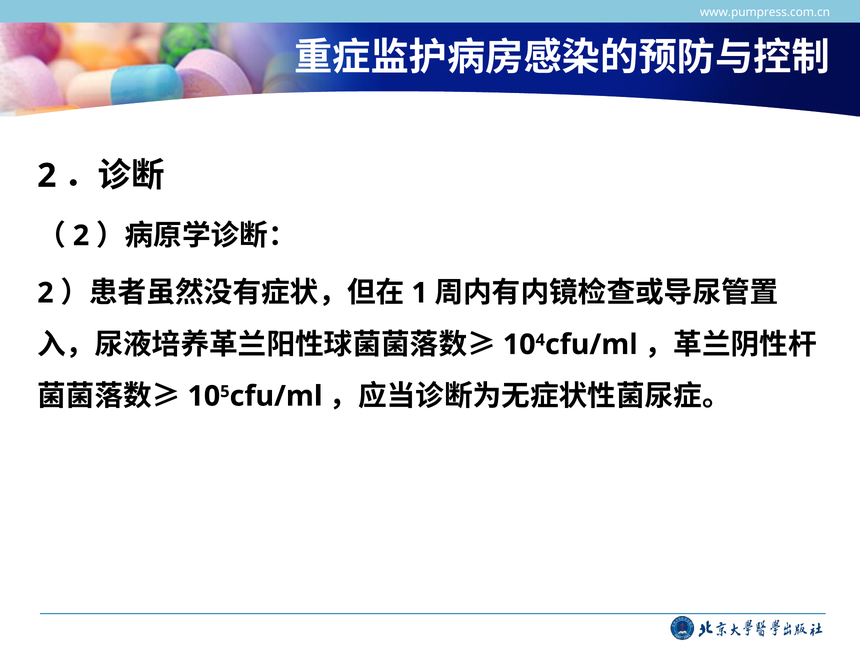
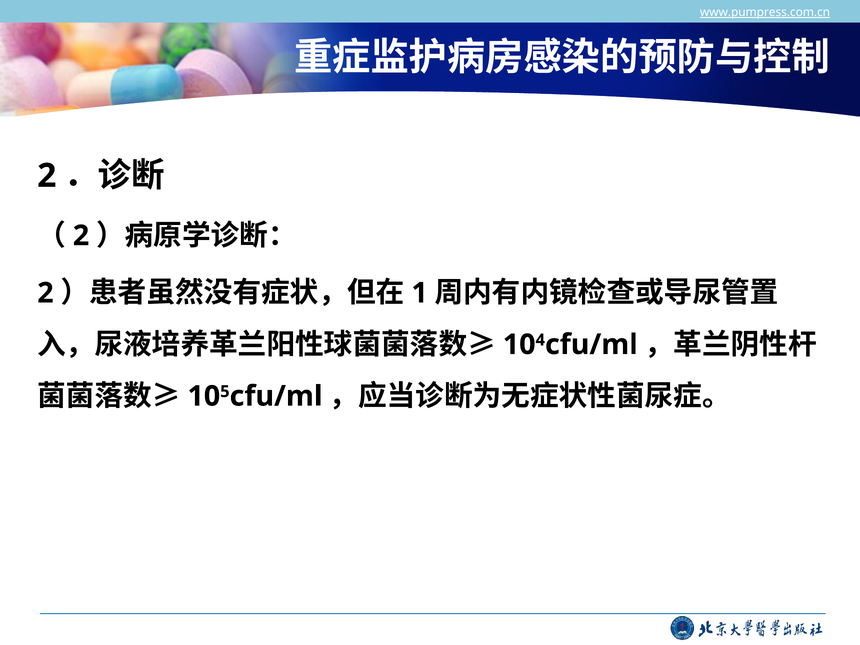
www.pumpress.com.cn underline: none -> present (765, 12)
